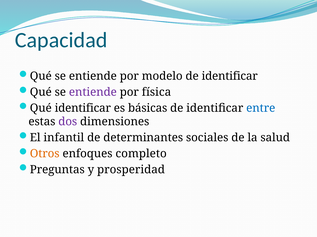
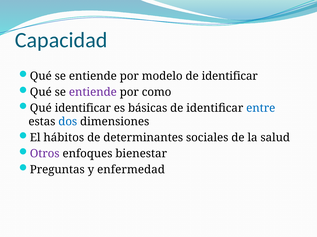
física: física -> como (157, 92)
dos colour: purple -> blue (68, 122)
infantil: infantil -> hábitos (64, 138)
Otros colour: orange -> purple (45, 154)
completo: completo -> bienestar (141, 154)
prosperidad: prosperidad -> enfermedad (131, 170)
